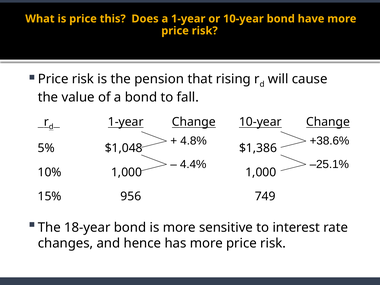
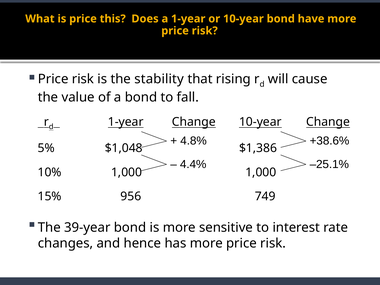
pension: pension -> stability (159, 79)
18-year: 18-year -> 39-year (87, 227)
